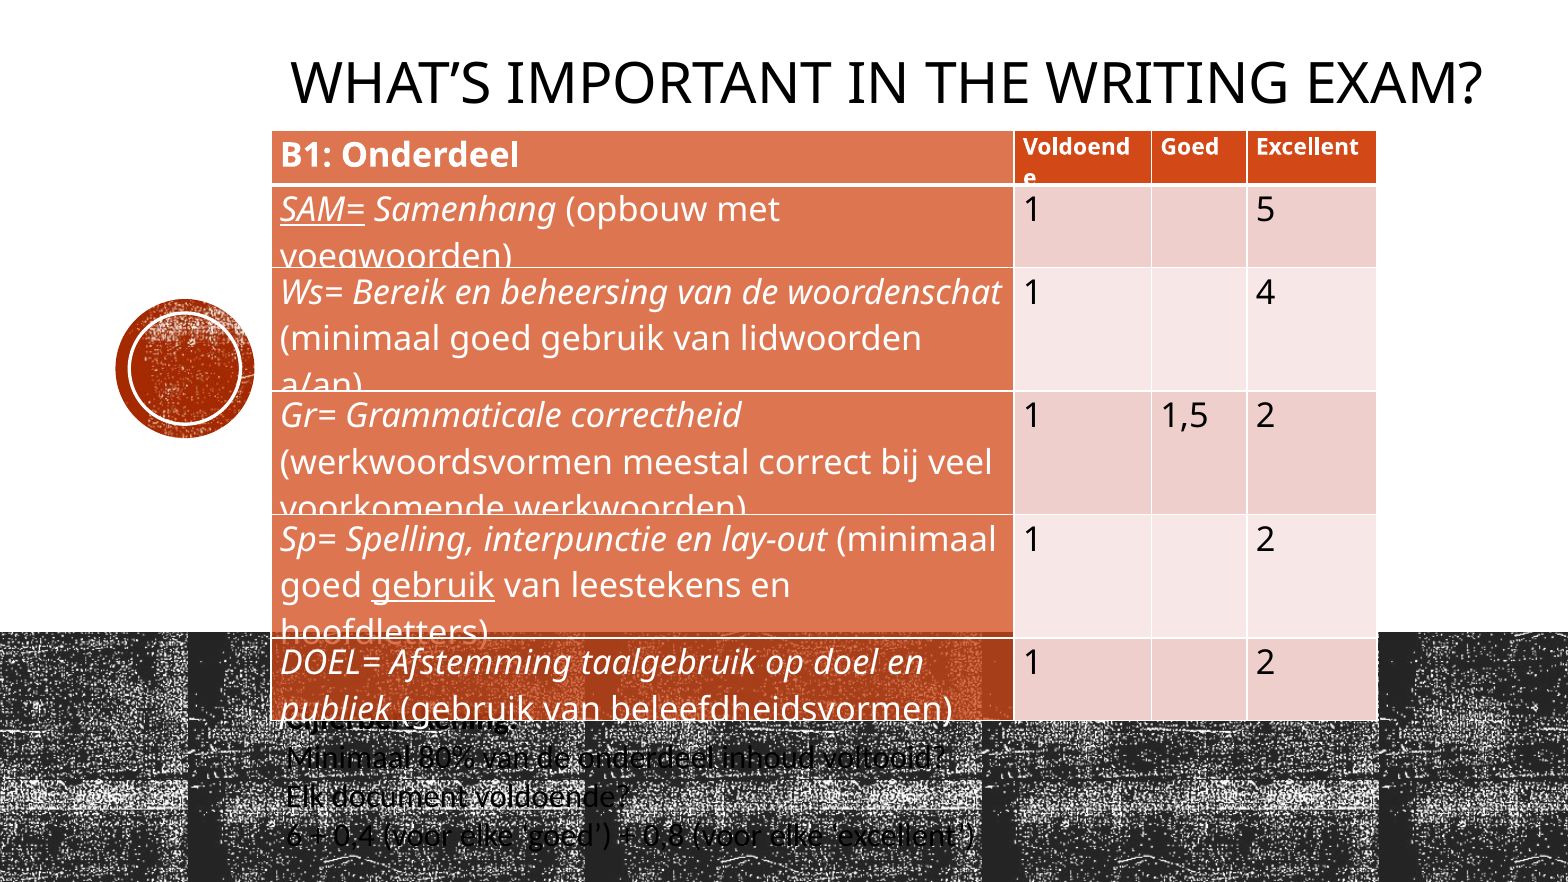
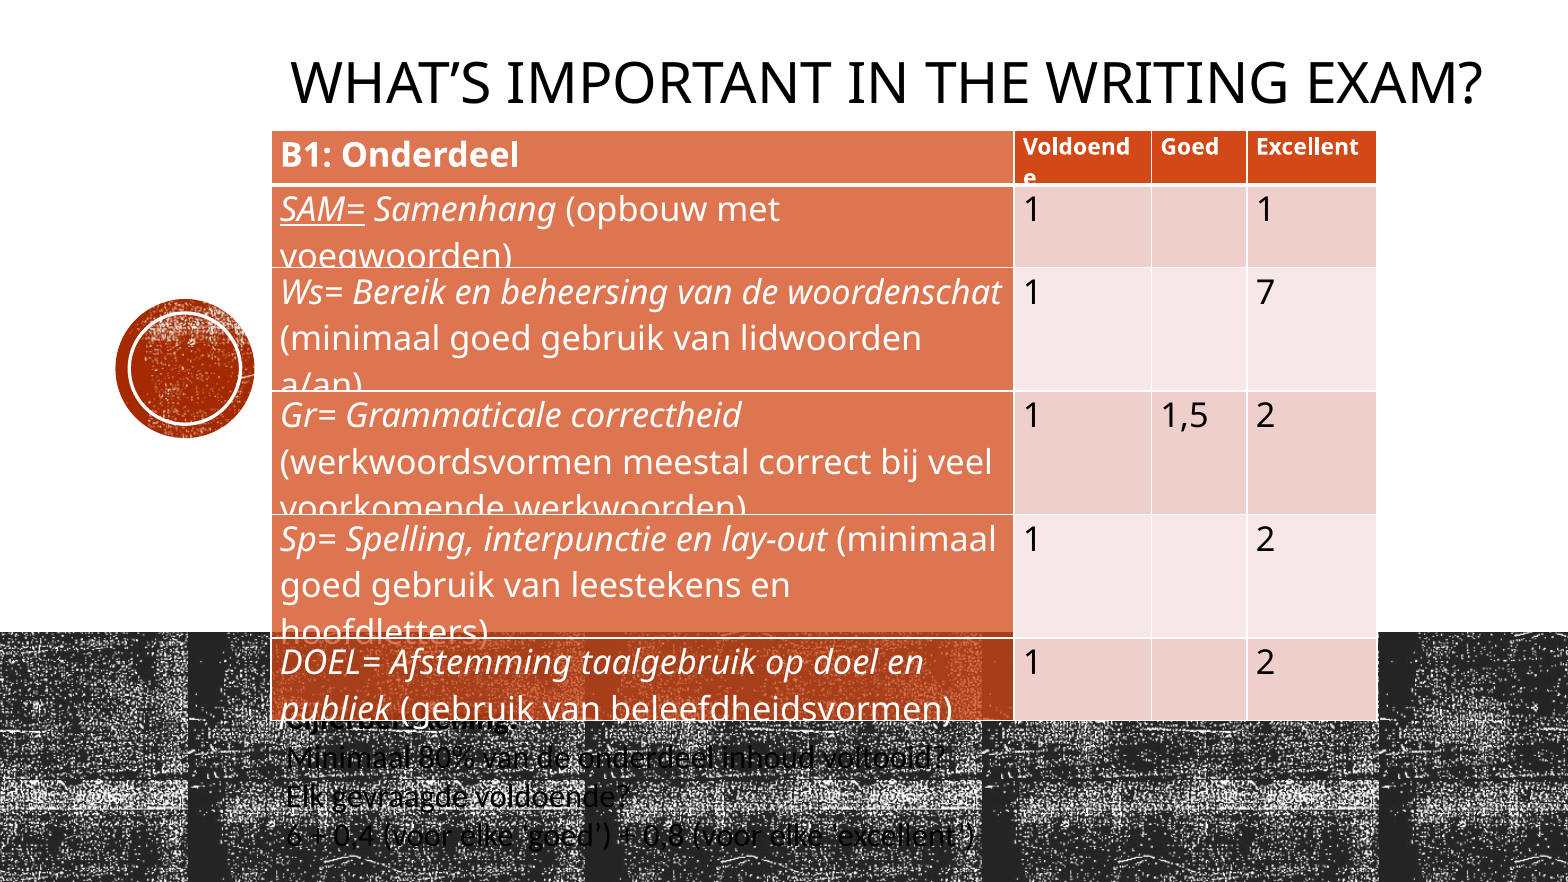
1 5: 5 -> 1 (1266, 210)
4: 4 -> 7 (1266, 293)
gebruik underline: present -> none (433, 586)
document: document -> gevraagde (400, 797)
